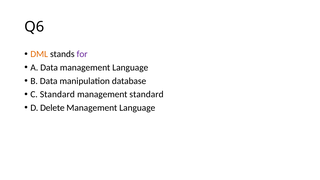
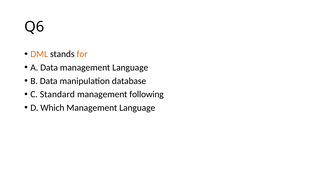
for colour: purple -> orange (82, 54)
management standard: standard -> following (147, 94)
Delete: Delete -> Which (52, 108)
